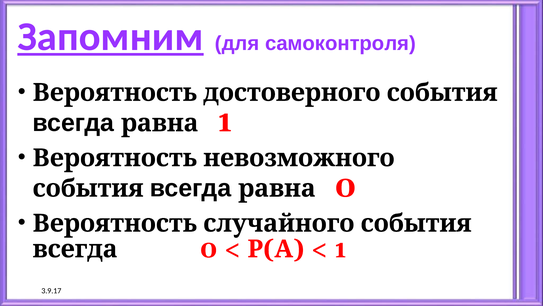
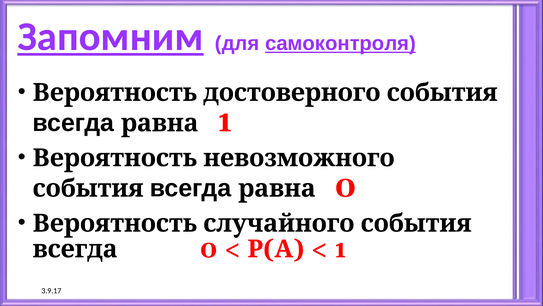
самоконтроля underline: none -> present (340, 43)
